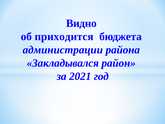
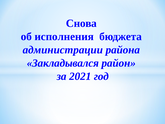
Видно: Видно -> Снова (81, 23)
приходится: приходится -> исполнения (64, 36)
